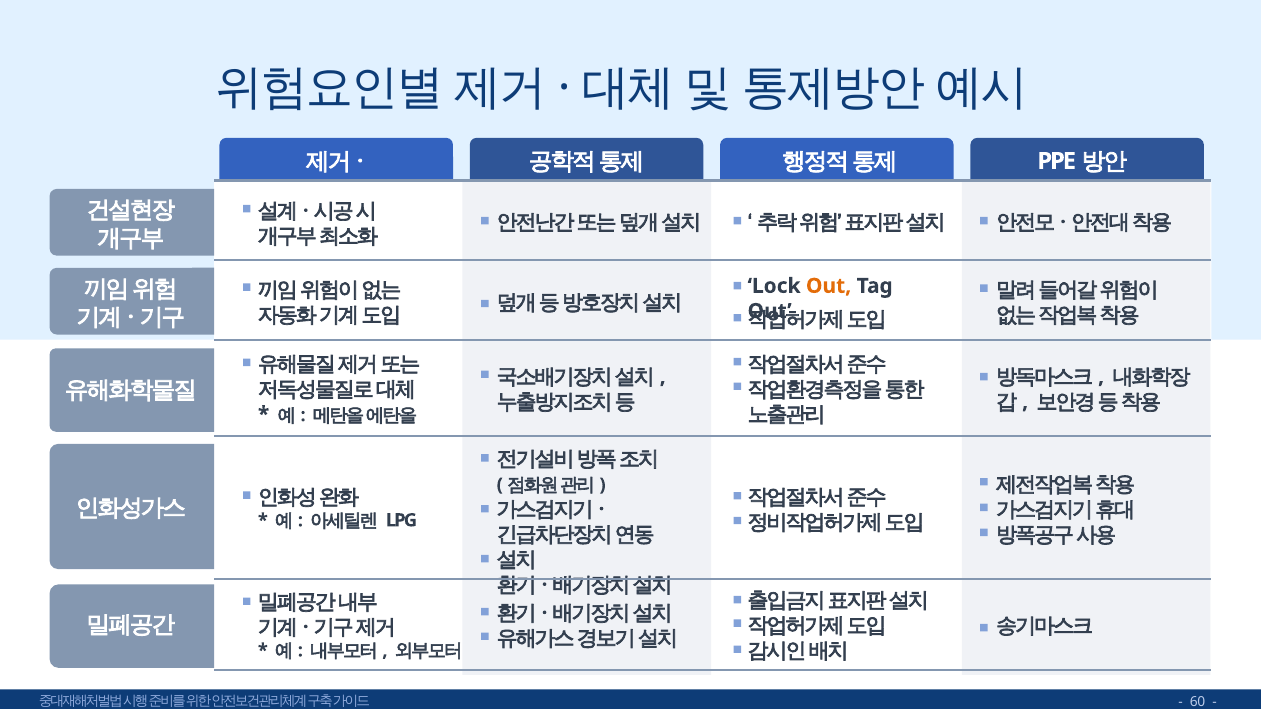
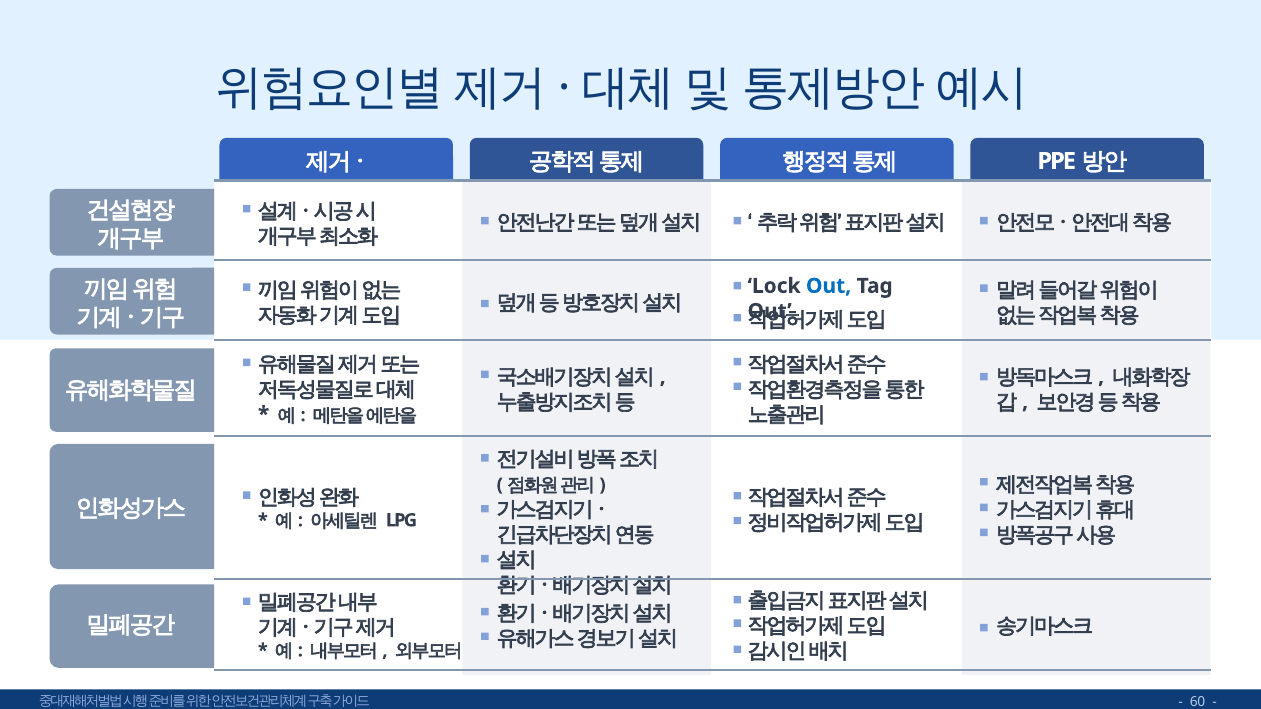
Out colour: orange -> blue (829, 286)
